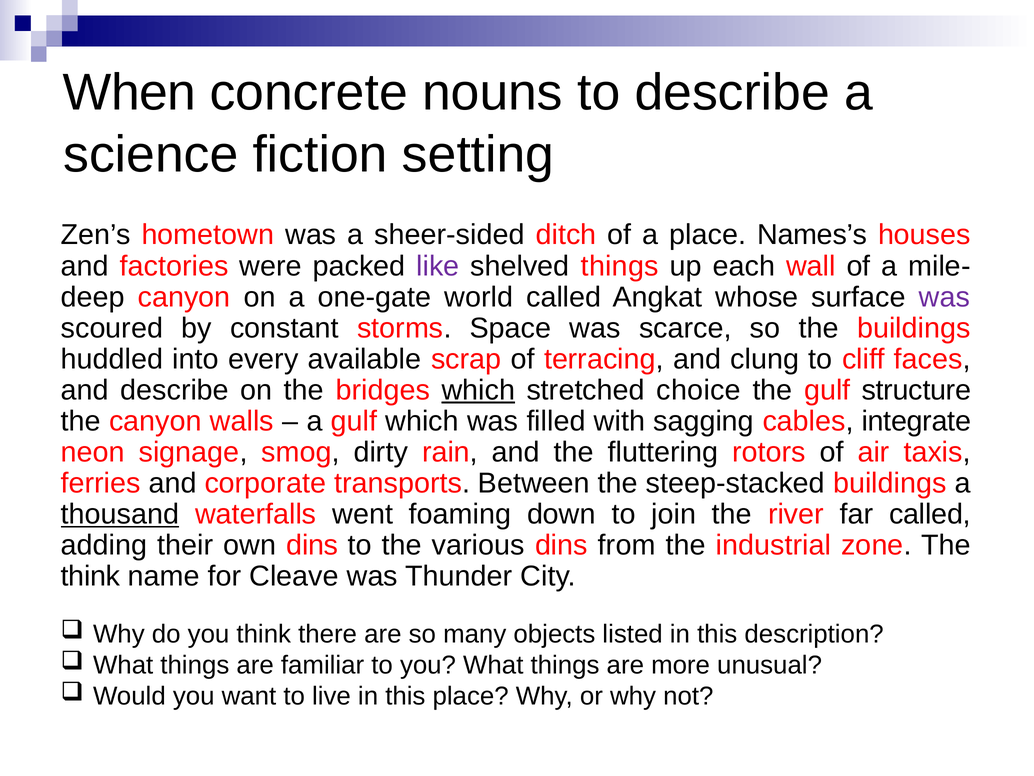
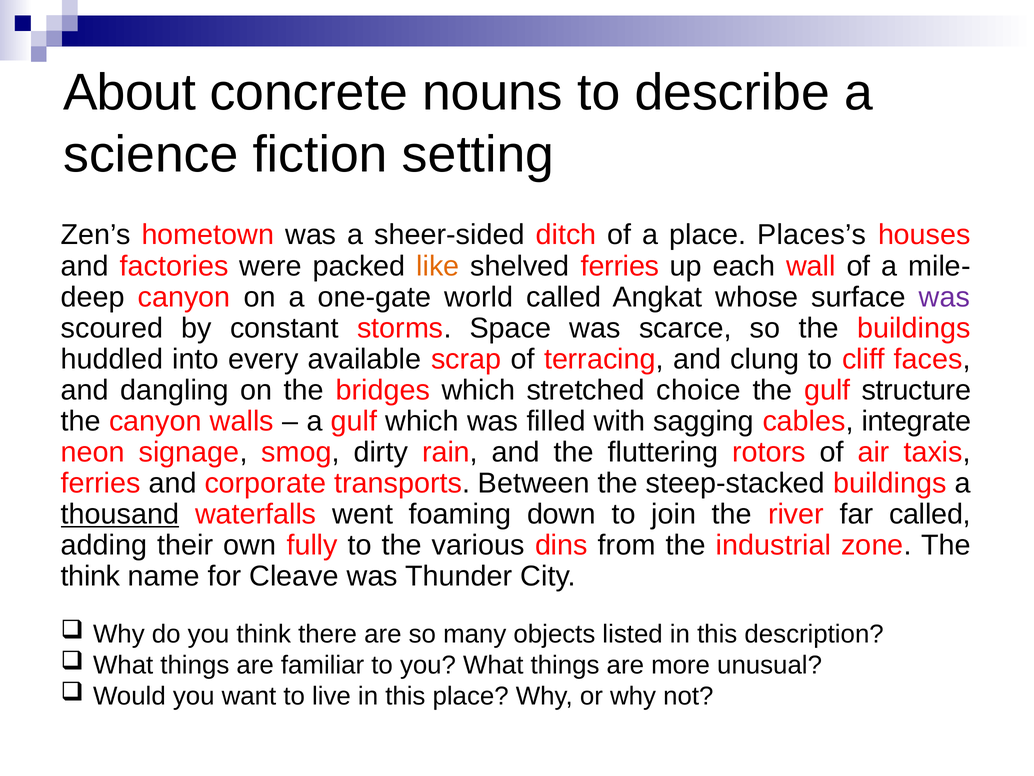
When: When -> About (130, 93)
Names’s: Names’s -> Places’s (812, 235)
like colour: purple -> orange (438, 266)
shelved things: things -> ferries (620, 266)
and describe: describe -> dangling (175, 390)
which underline: present -> none (478, 390)
own dins: dins -> fully (312, 545)
